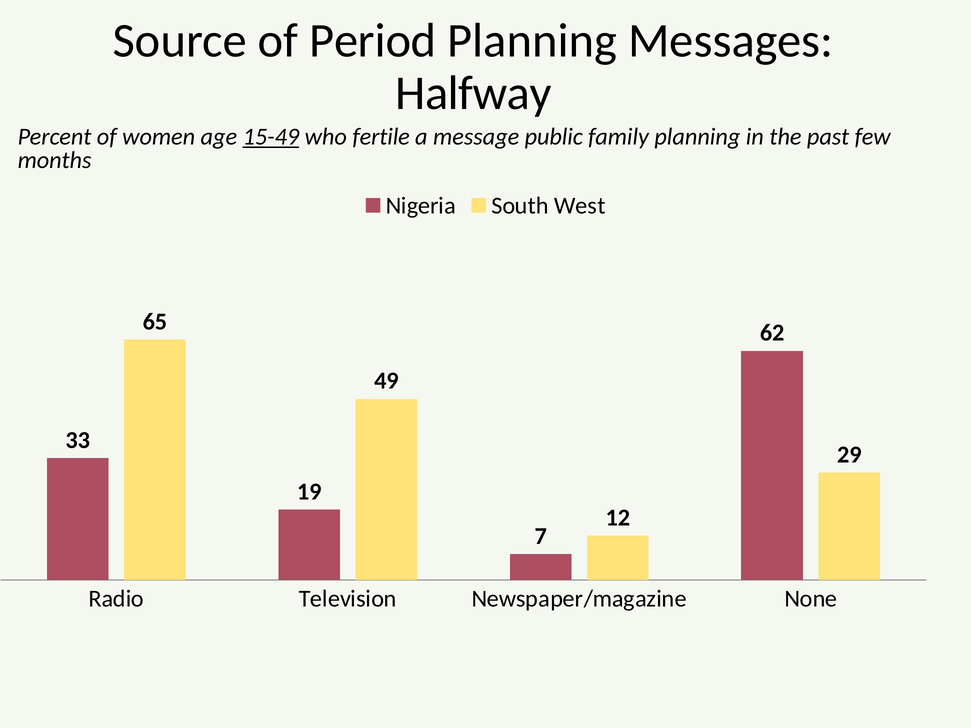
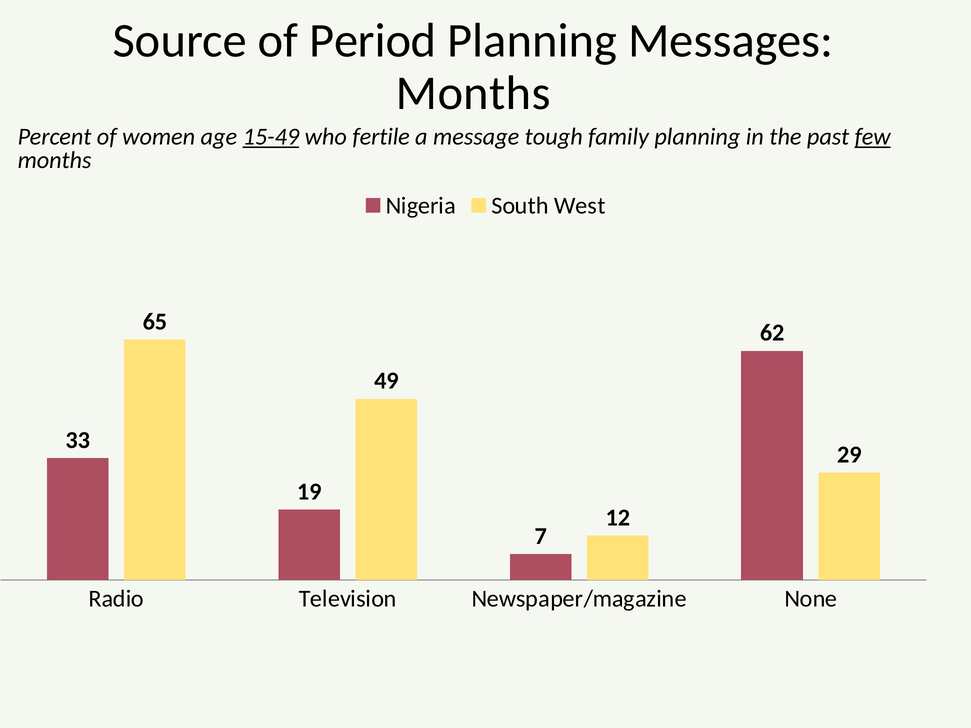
Halfway: Halfway -> Months (473, 93)
public: public -> tough (554, 137)
few underline: none -> present (873, 137)
